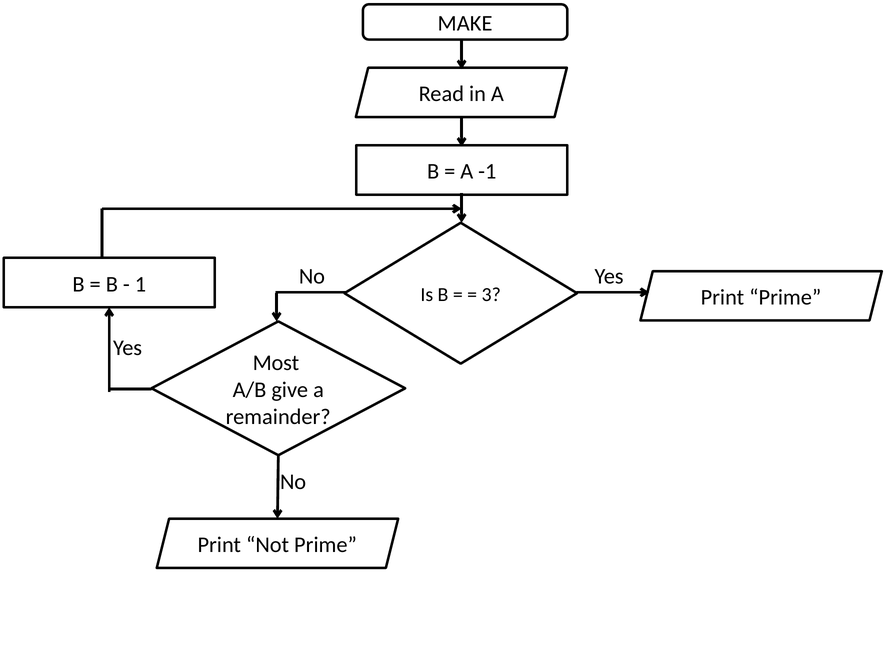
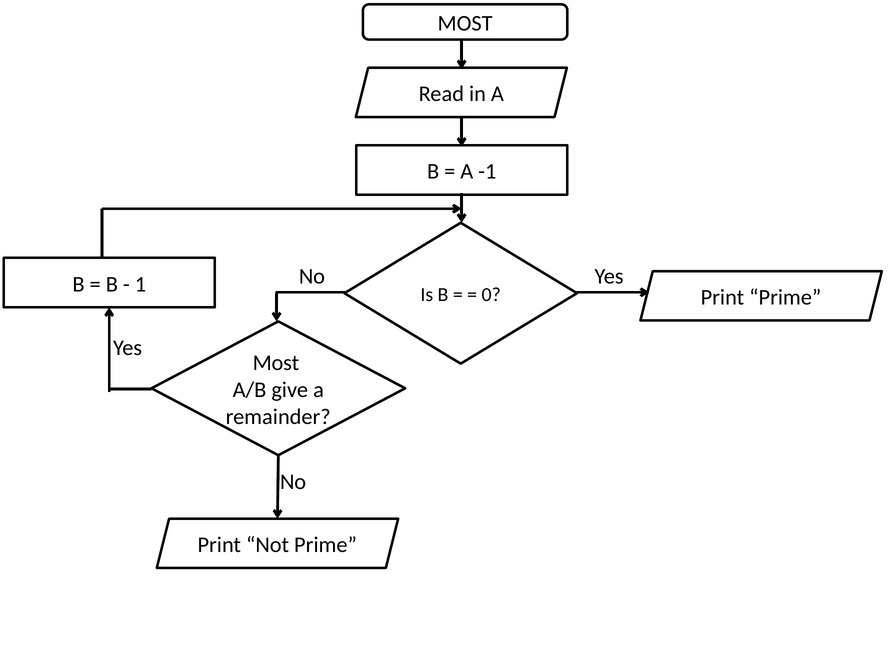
MAKE: MAKE -> MOST (465, 23)
3: 3 -> 0 (491, 295)
